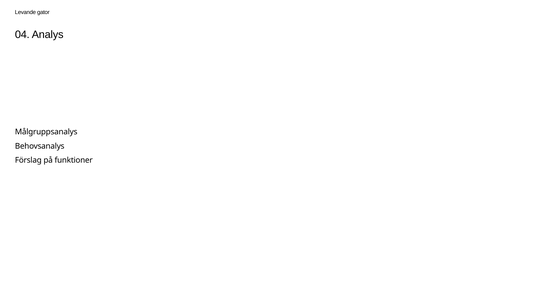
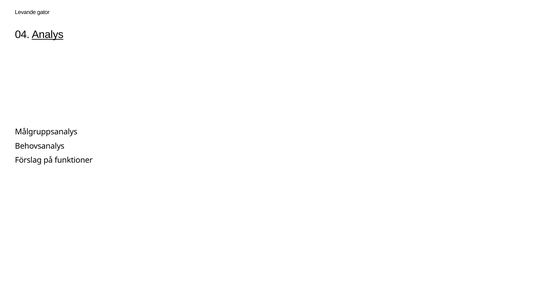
Analys underline: none -> present (48, 35)
